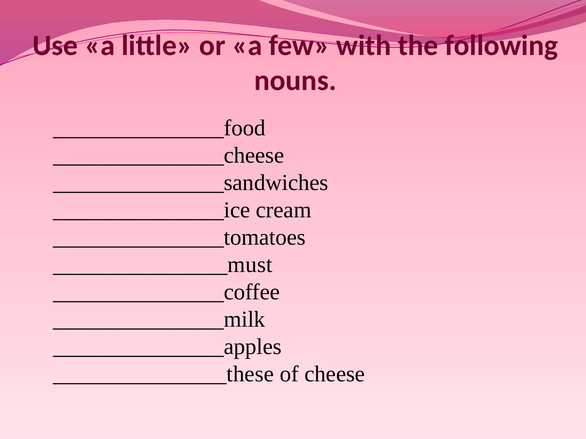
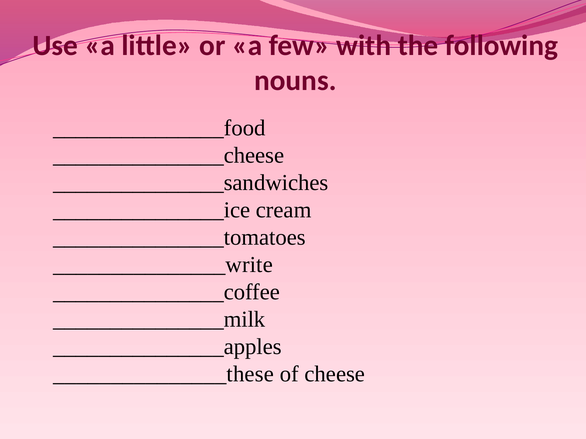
_______________must: _______________must -> _______________write (163, 265)
